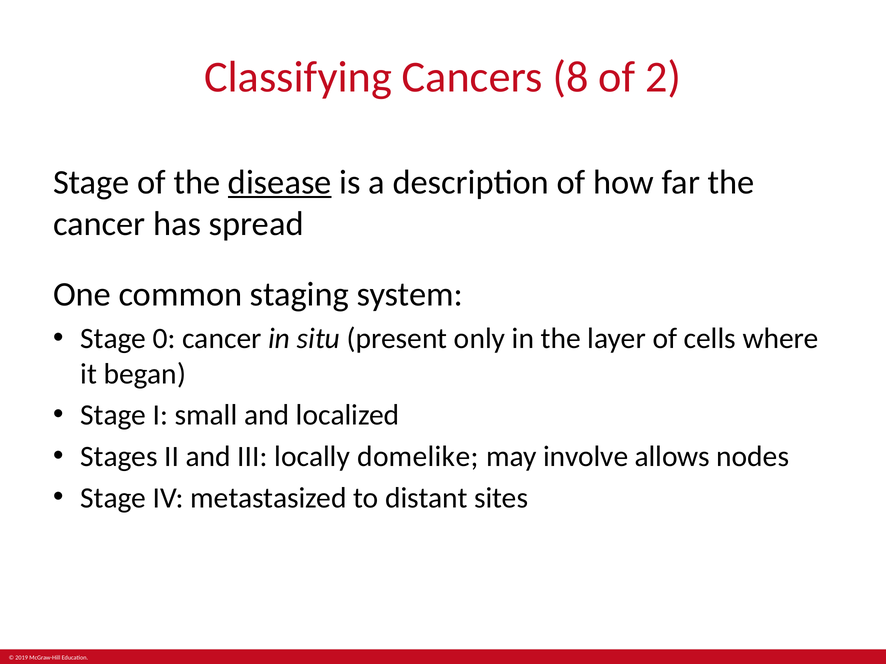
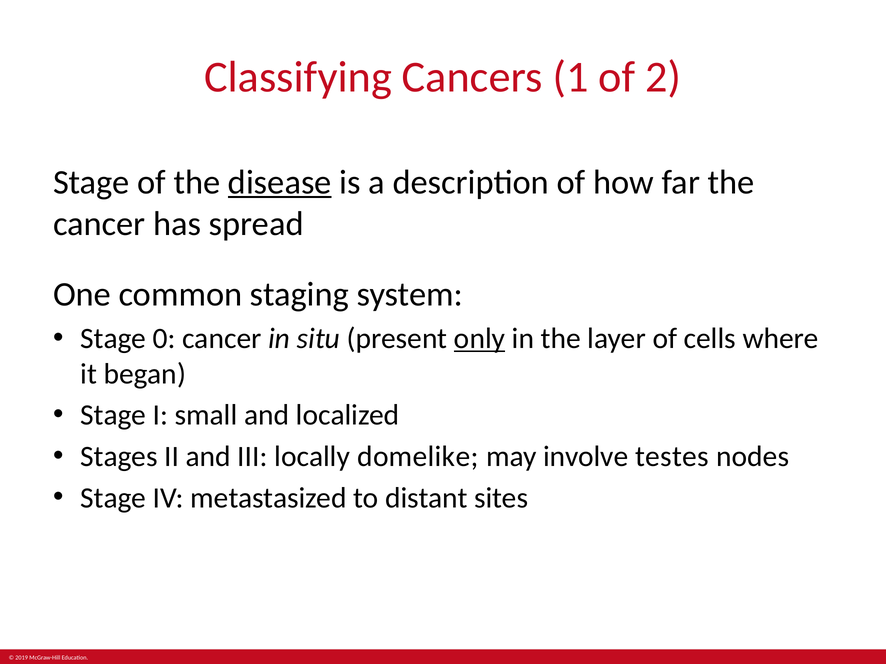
8: 8 -> 1 (571, 77)
only underline: none -> present (480, 339)
allows: allows -> testes (672, 457)
